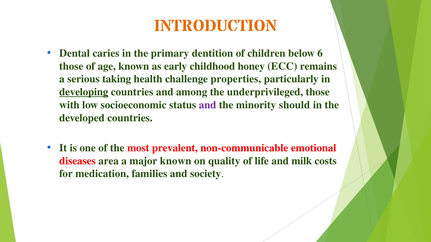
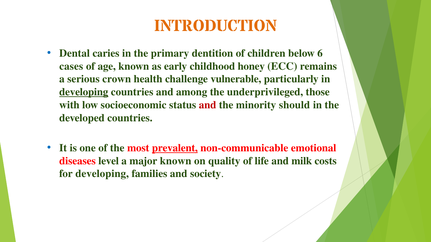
those: those -> cases (71, 66)
taking: taking -> crown (117, 79)
properties: properties -> vulnerable (236, 79)
and colour: purple -> red (208, 105)
prevalent underline: none -> present (175, 148)
area: area -> level (109, 161)
for medication: medication -> developing (102, 174)
